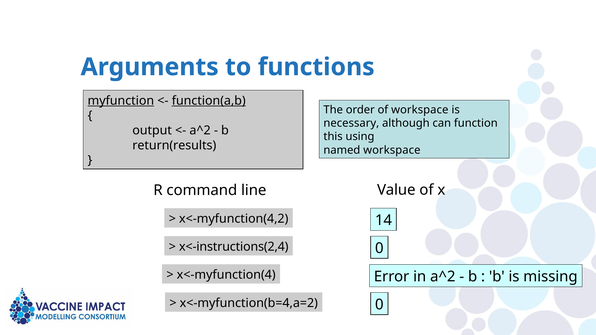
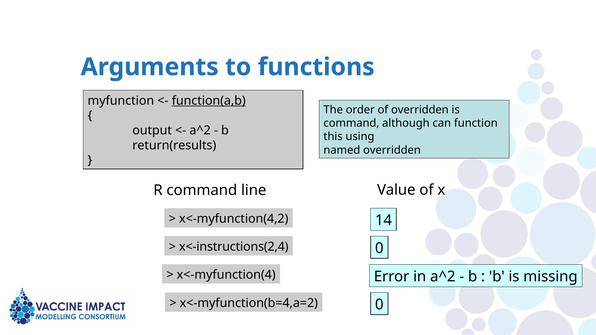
myfunction underline: present -> none (121, 101)
of workspace: workspace -> overridden (420, 110)
necessary: necessary -> command (351, 123)
named workspace: workspace -> overridden (392, 150)
